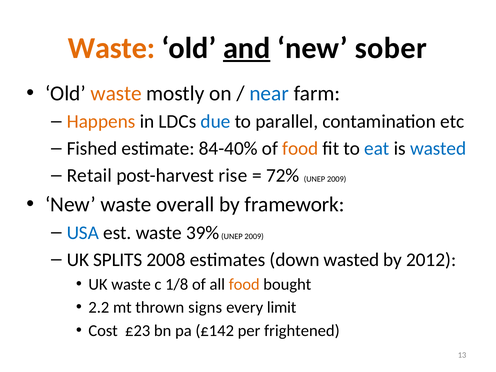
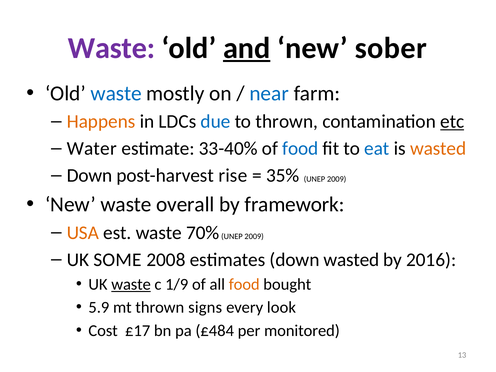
Waste colour: orange -> purple (111, 48)
waste colour: orange -> blue (116, 93)
to parallel: parallel -> thrown (287, 122)
etc underline: none -> present (452, 122)
Fished: Fished -> Water (92, 149)
84-40%: 84-40% -> 33-40% (228, 149)
food colour: orange -> blue (300, 149)
wasted colour: blue -> orange (438, 149)
Retail: Retail -> Down (89, 176)
72%: 72% -> 35% (283, 176)
USA colour: blue -> orange (83, 233)
39%: 39% -> 70% (203, 233)
SPLITS: SPLITS -> SOME (118, 260)
2012: 2012 -> 2016 (431, 260)
waste underline: none -> present (131, 284)
1/8: 1/8 -> 1/9 (177, 284)
2.2: 2.2 -> 5.9 (99, 307)
limit: limit -> look (281, 307)
£23: £23 -> £17 (138, 331)
£142: £142 -> £484 (215, 331)
frightened: frightened -> monitored (302, 331)
